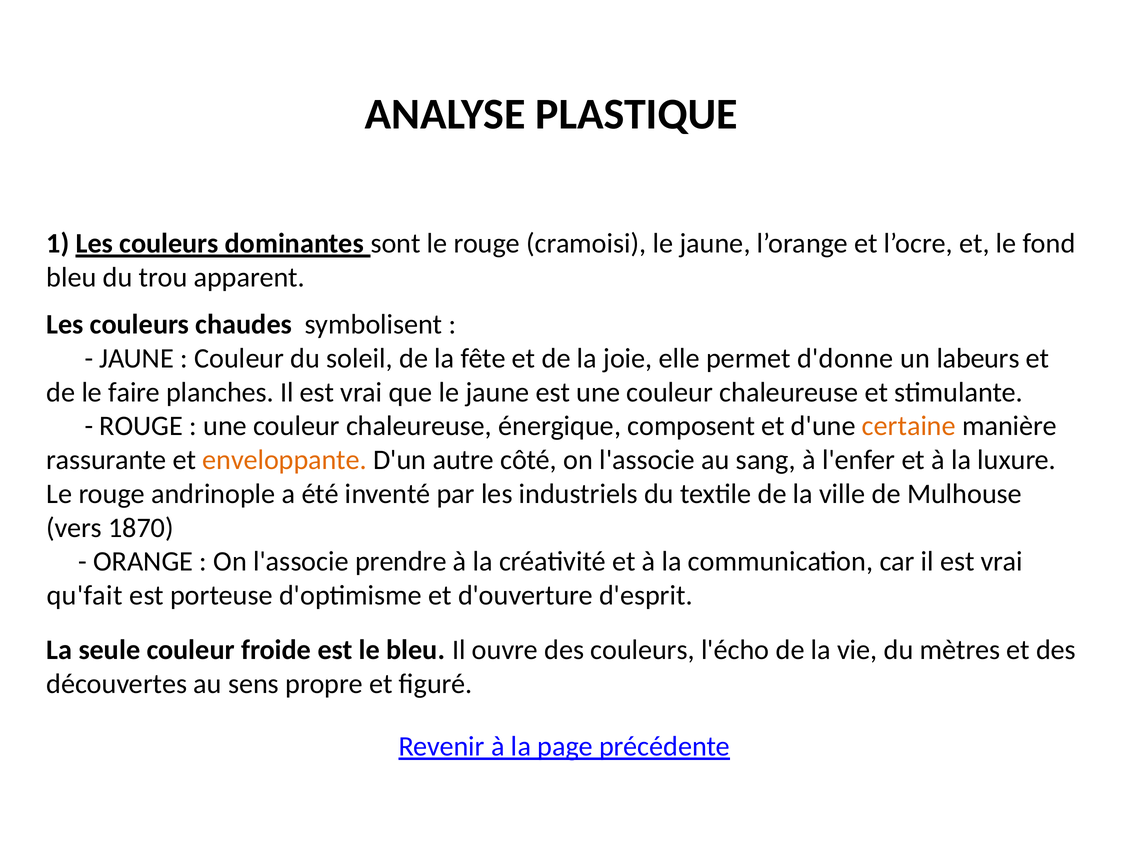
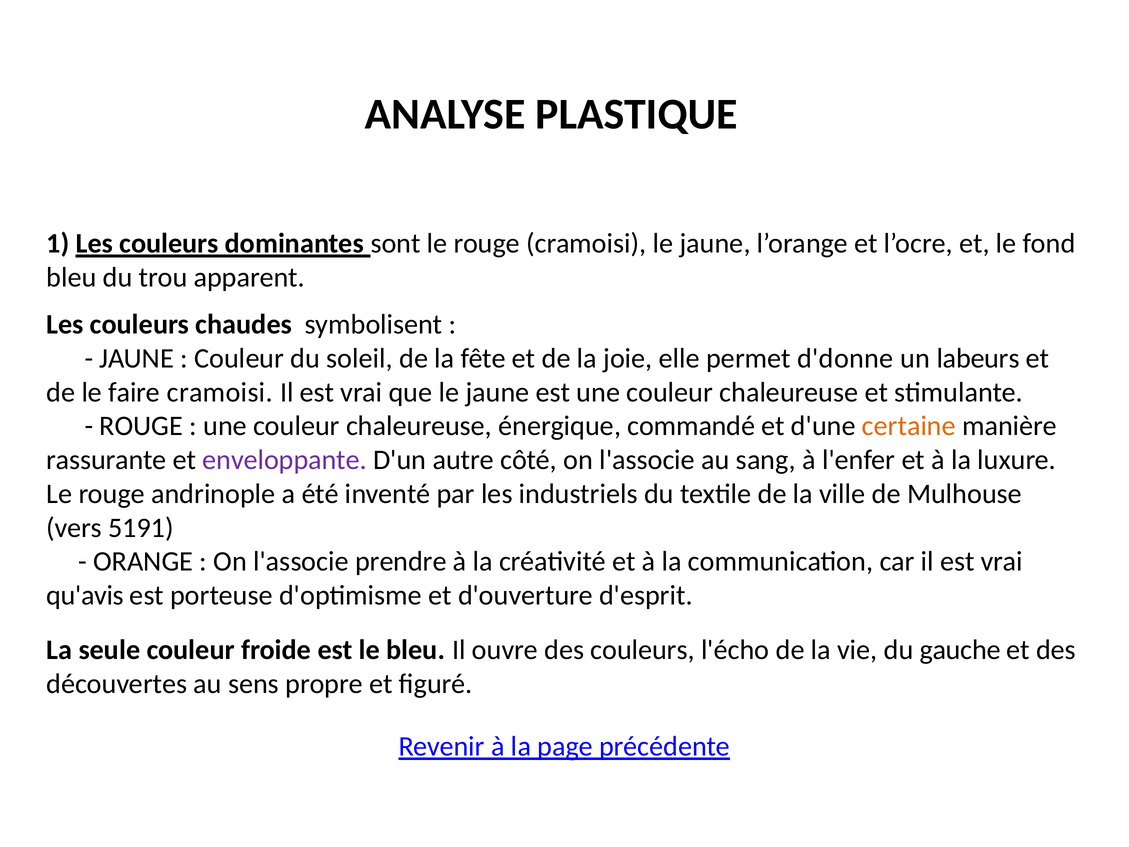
faire planches: planches -> cramoisi (220, 392)
composent: composent -> commandé (691, 426)
enveloppante colour: orange -> purple (285, 460)
1870: 1870 -> 5191 (141, 528)
qu'fait: qu'fait -> qu'avis (85, 595)
mètres: mètres -> gauche (960, 650)
